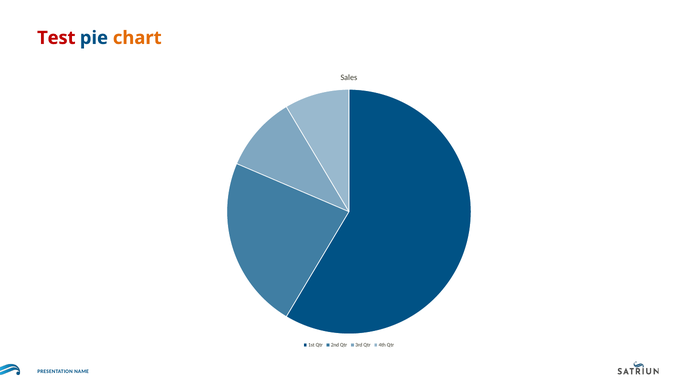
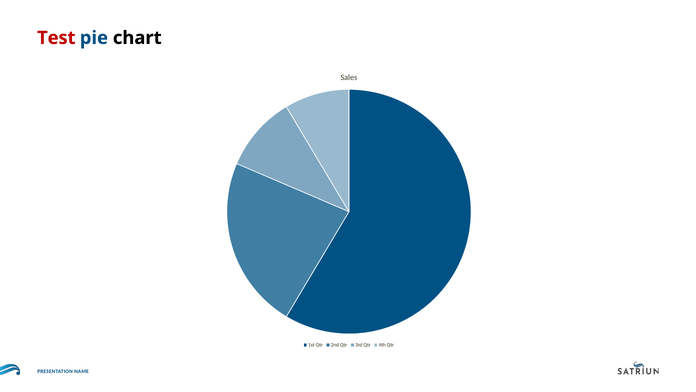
chart colour: orange -> black (137, 38)
